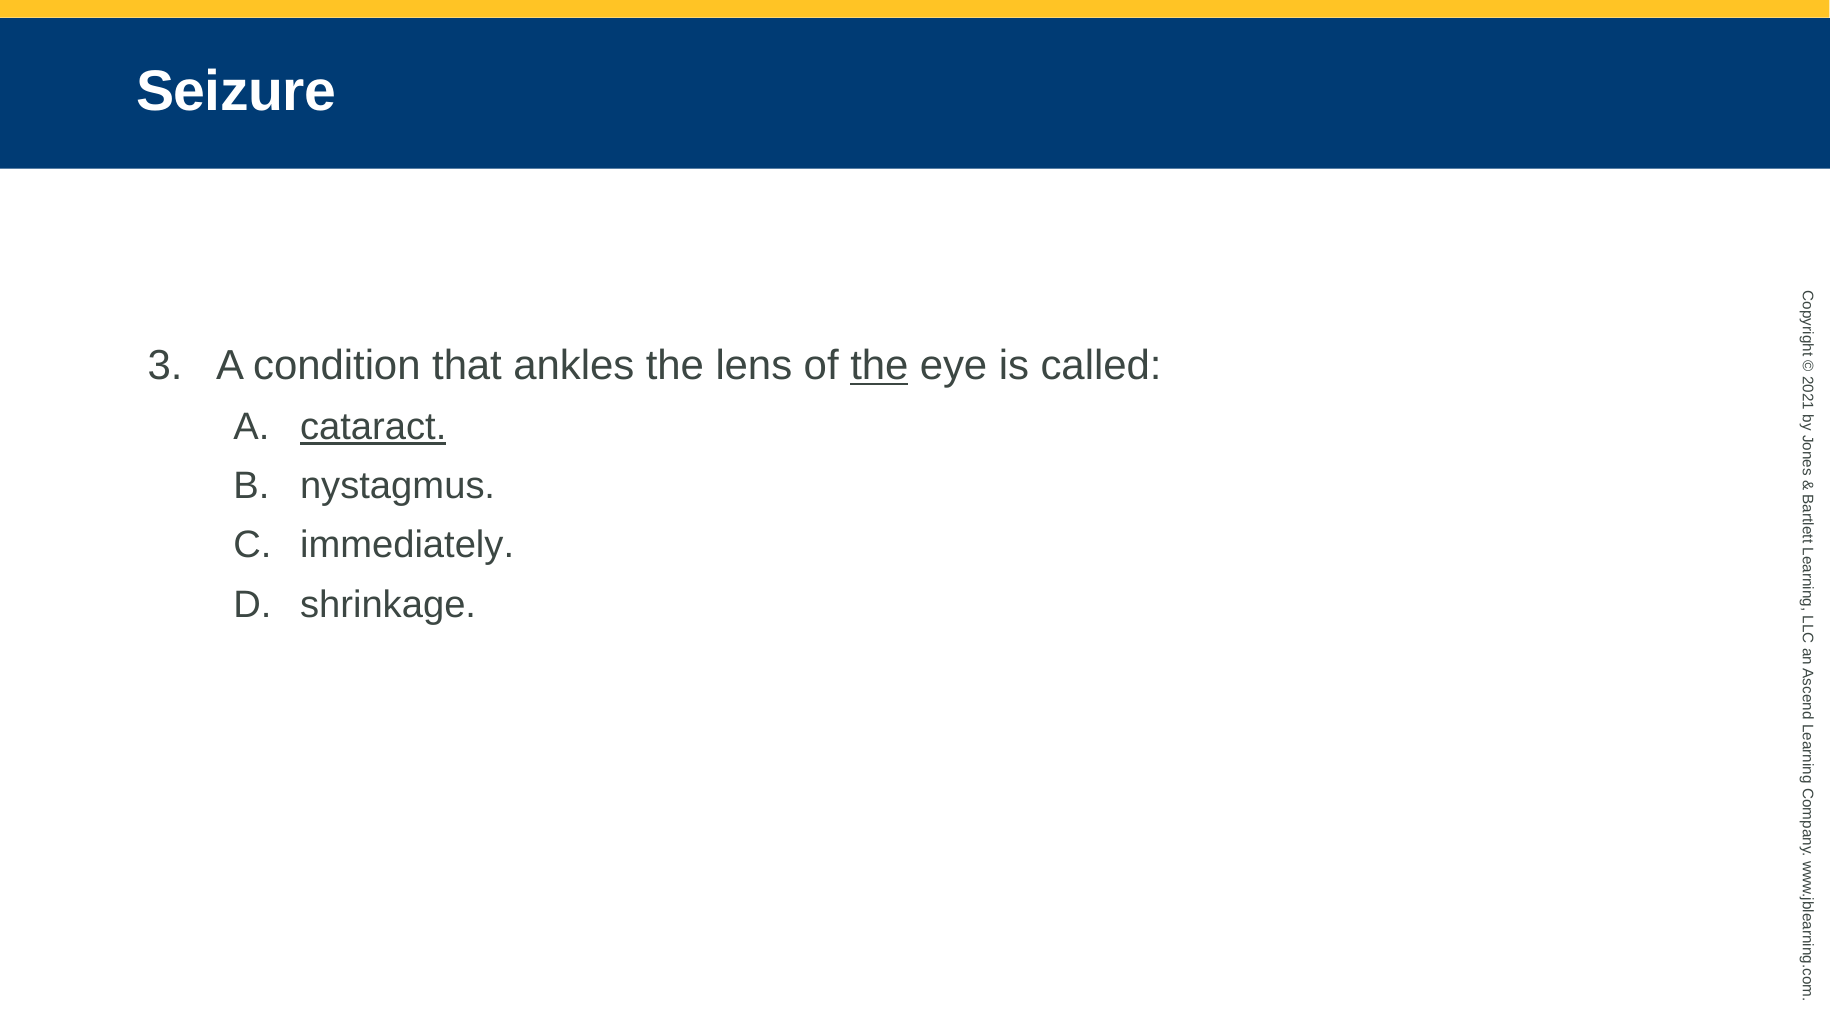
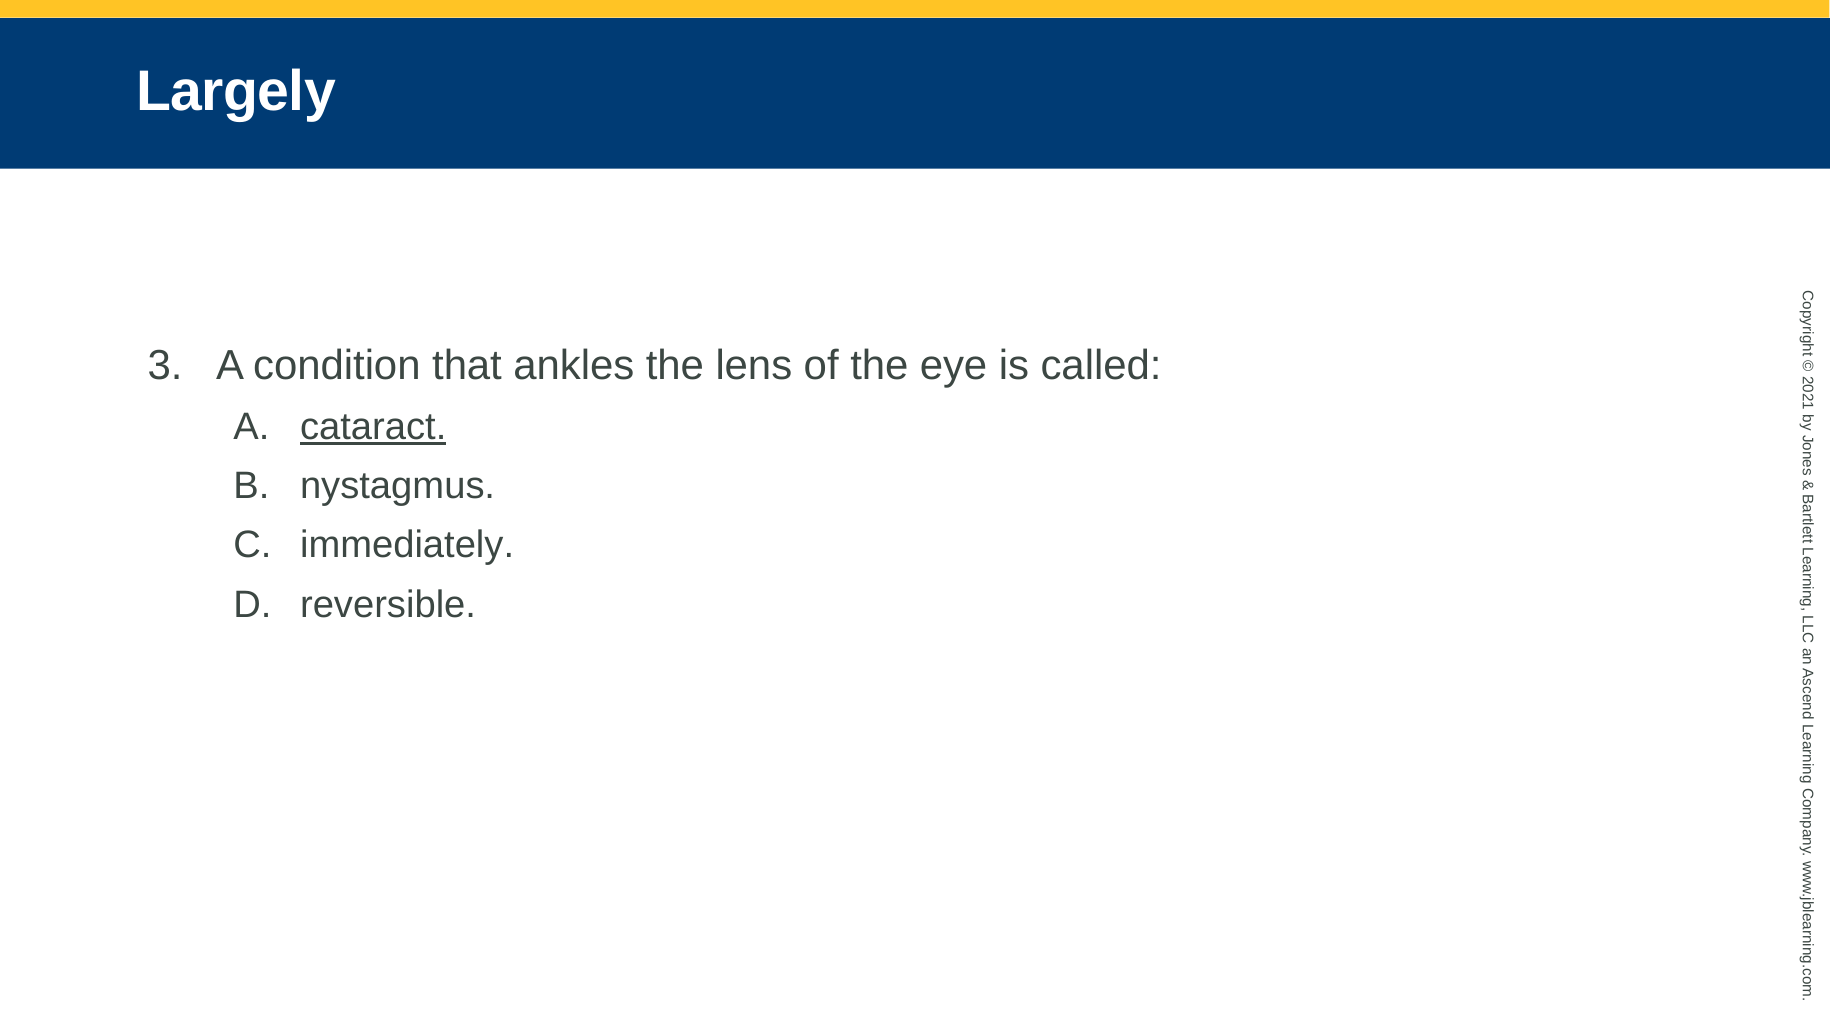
Seizure: Seizure -> Largely (236, 92)
the underline: present -> none (879, 366)
shrinkage: shrinkage -> reversible (388, 604)
